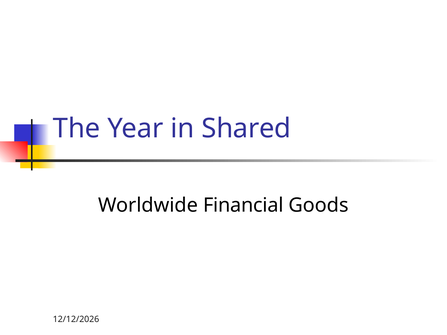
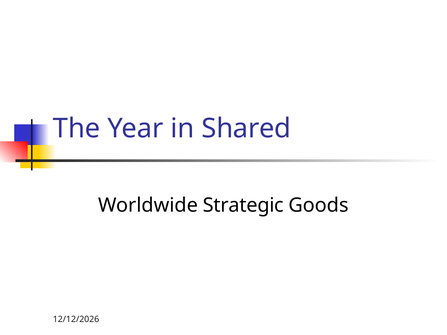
Financial: Financial -> Strategic (243, 206)
